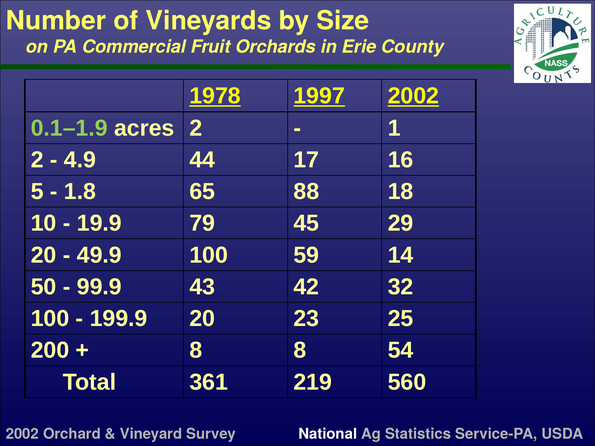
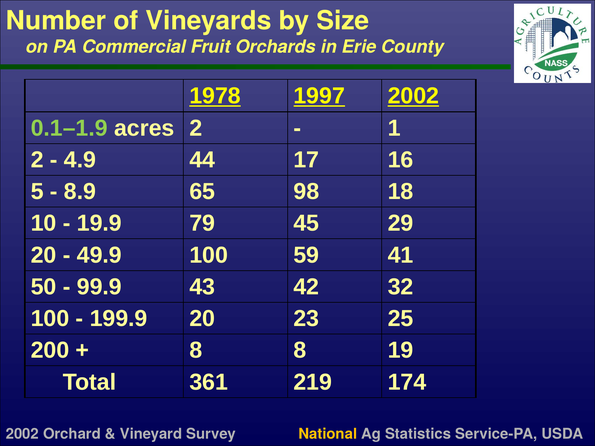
1.8: 1.8 -> 8.9 (80, 192)
88: 88 -> 98 (306, 192)
14: 14 -> 41 (401, 255)
54: 54 -> 19 (401, 350)
560: 560 -> 174 (407, 382)
National colour: white -> yellow (328, 434)
